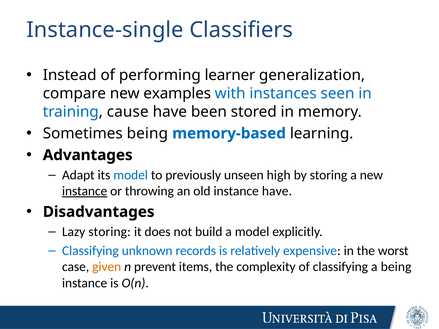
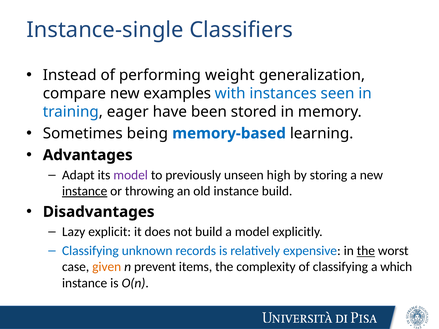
learner: learner -> weight (230, 75)
cause: cause -> eager (128, 112)
model colour: blue -> purple (131, 175)
instance have: have -> build (277, 191)
Lazy storing: storing -> explicit (110, 232)
the underline: none -> present (366, 251)
a being: being -> which (396, 267)
